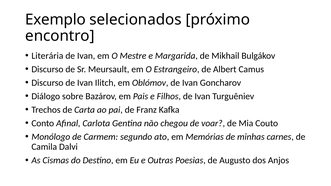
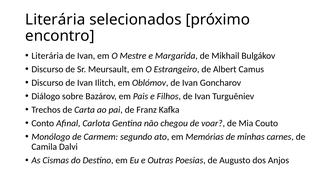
Exemplo: Exemplo -> Literária (55, 20)
